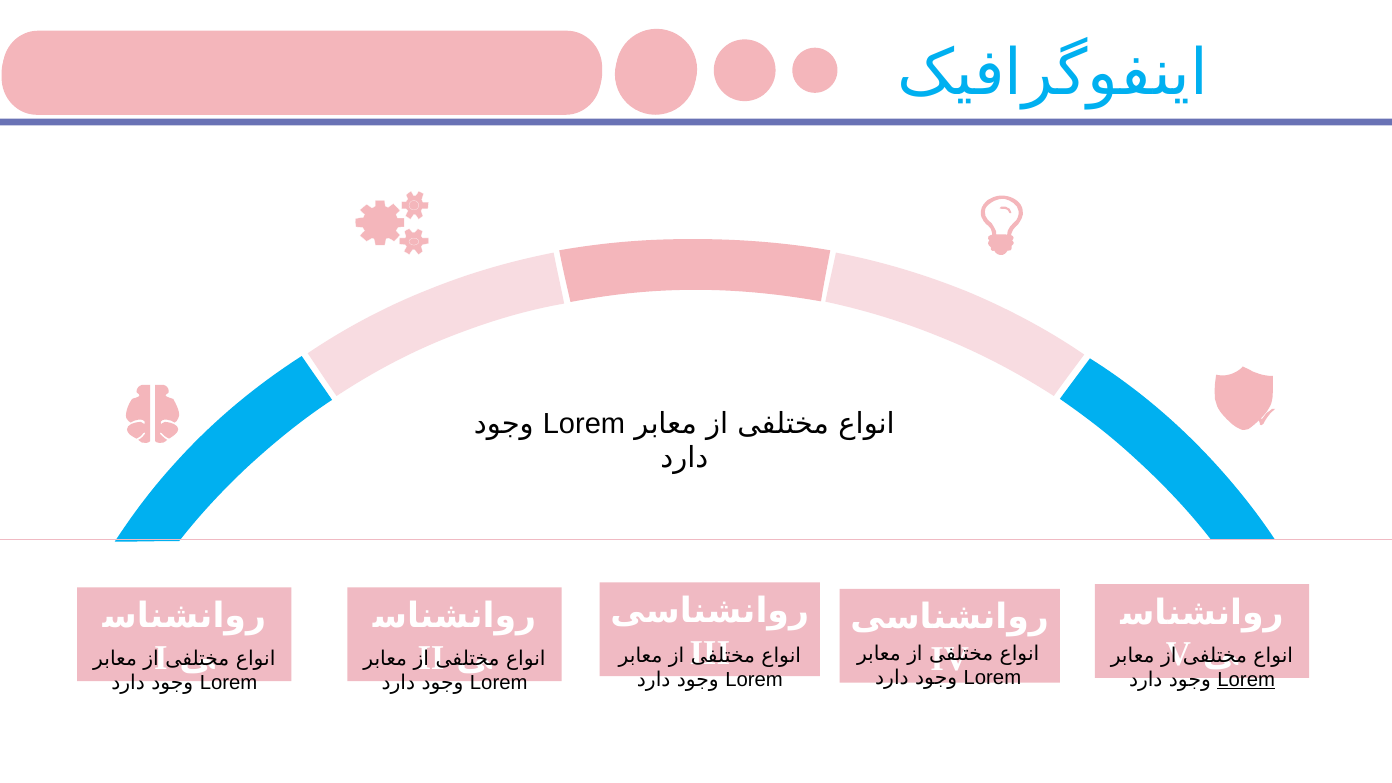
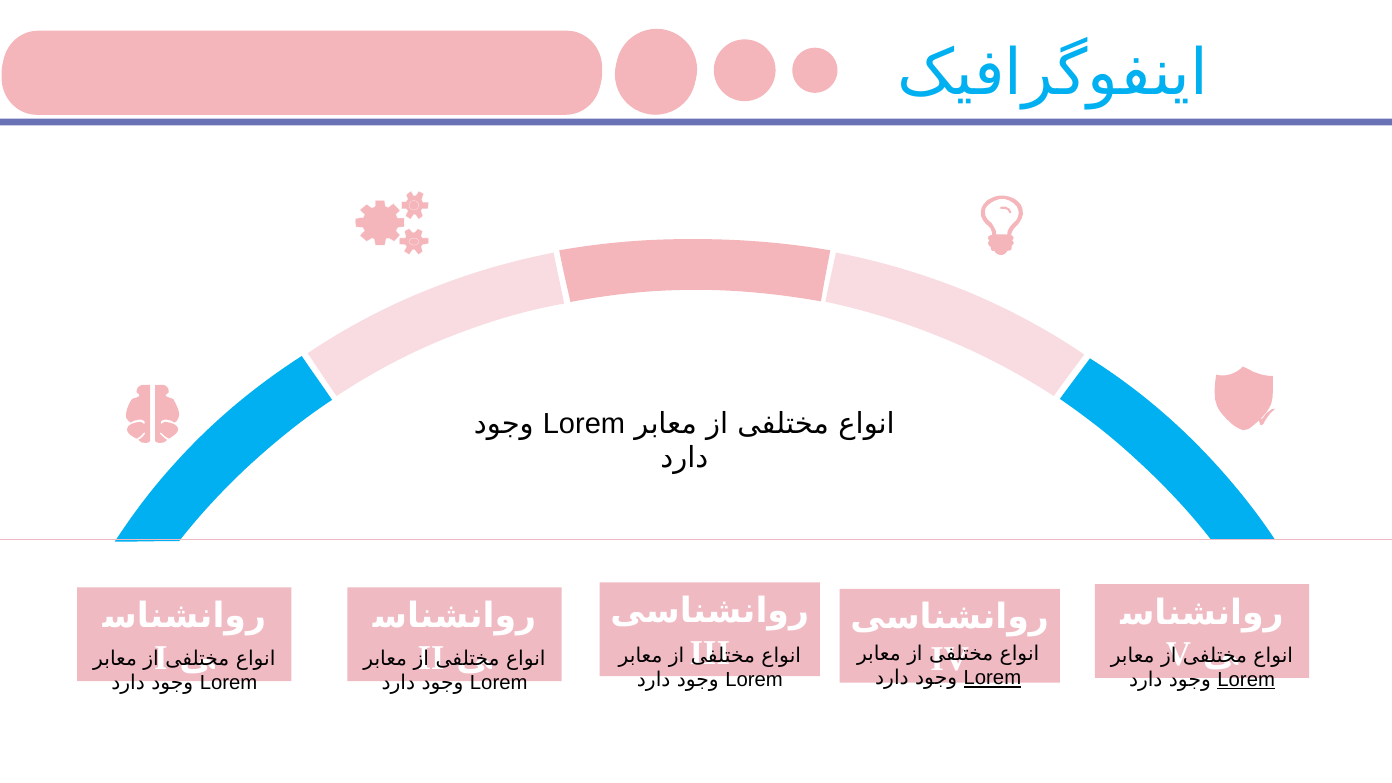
Lorem underline: none -> present (992, 678)
